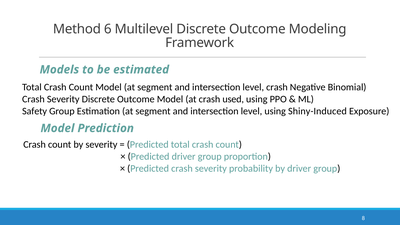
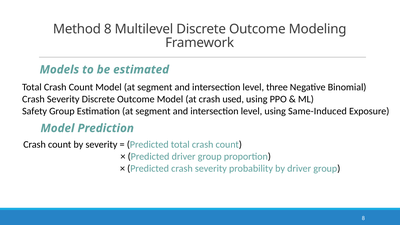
Method 6: 6 -> 8 (108, 29)
level crash: crash -> three (277, 87)
Shiny-Induced: Shiny-Induced -> Same-Induced (317, 111)
